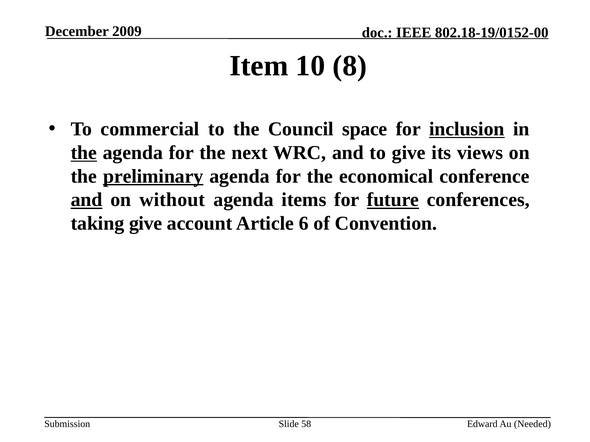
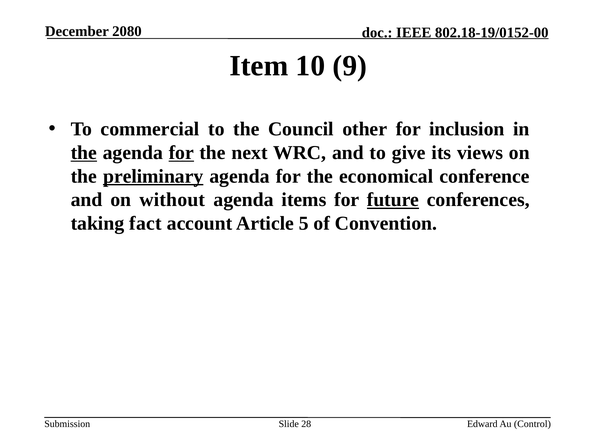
2009: 2009 -> 2080 (127, 31)
8: 8 -> 9 (350, 66)
space: space -> other (365, 129)
inclusion underline: present -> none (467, 129)
for underline: none -> present (181, 153)
and underline: present -> none (87, 200)
taking give: give -> fact (145, 224)
6: 6 -> 5 (304, 224)
58: 58 -> 28 (306, 424)
Needed: Needed -> Control (532, 424)
